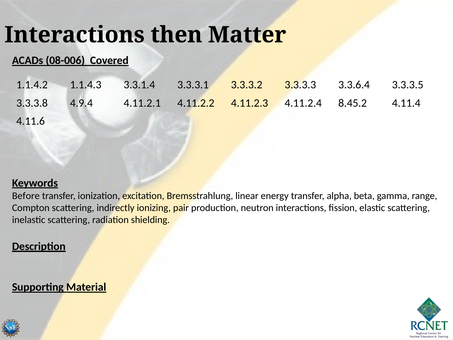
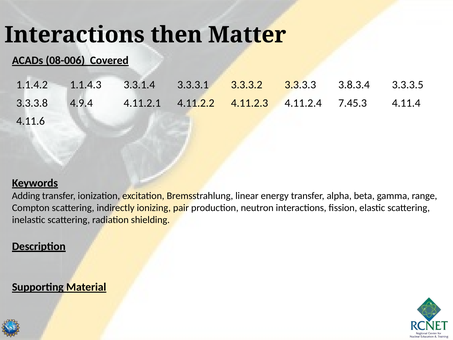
3.3.6.4: 3.3.6.4 -> 3.8.3.4 (354, 85)
8.45.2: 8.45.2 -> 7.45.3 (353, 103)
Before: Before -> Adding (26, 196)
